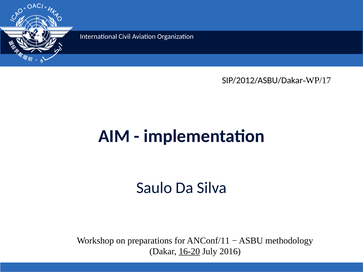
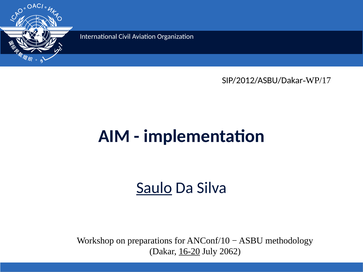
Saulo underline: none -> present (154, 188)
ANConf/11: ANConf/11 -> ANConf/10 (208, 241)
2016: 2016 -> 2062 (230, 252)
